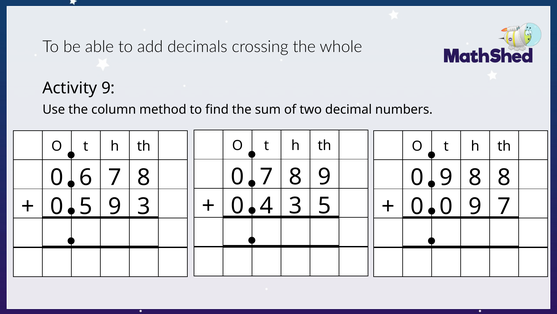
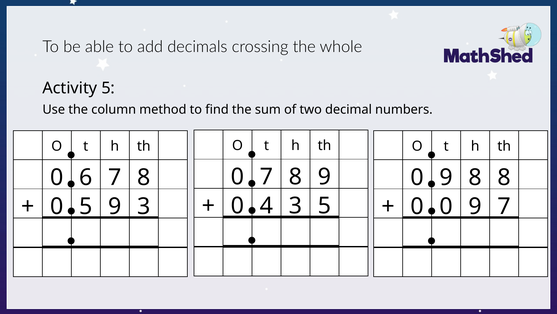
Activity 9: 9 -> 5 (108, 88)
